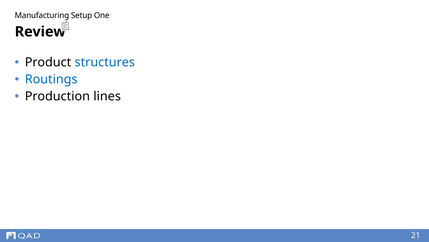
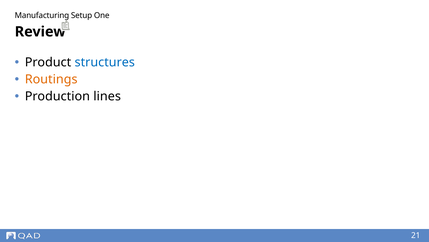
Routings colour: blue -> orange (51, 79)
